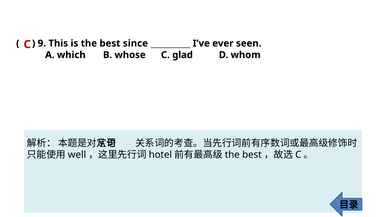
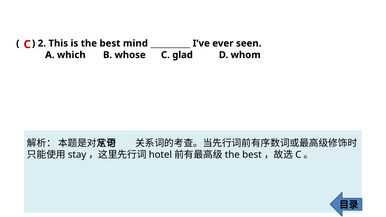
9: 9 -> 2 (42, 43)
since: since -> mind (135, 43)
well: well -> stay (77, 155)
